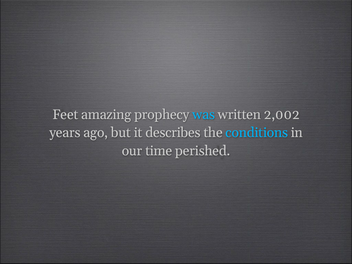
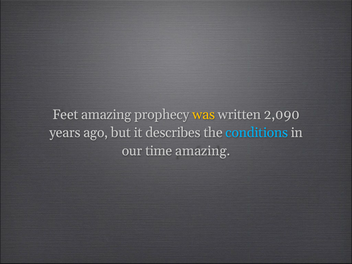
was colour: light blue -> yellow (204, 114)
2,002: 2,002 -> 2,090 (282, 114)
time perished: perished -> amazing (203, 151)
